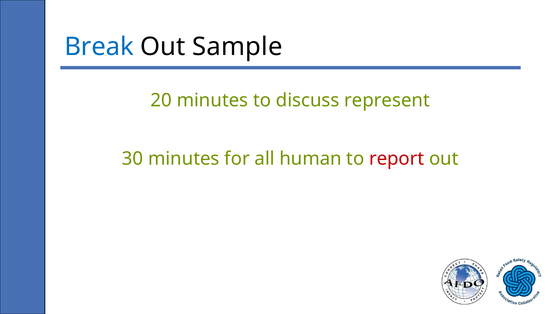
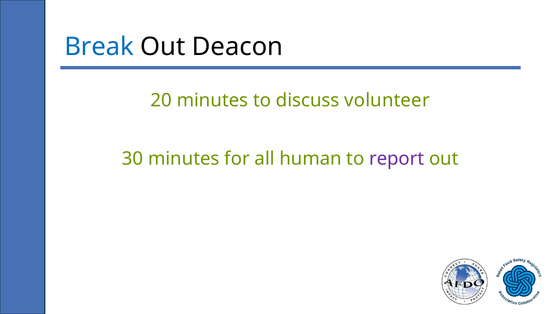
Sample: Sample -> Deacon (237, 47)
represent: represent -> volunteer (387, 100)
report colour: red -> purple (397, 159)
